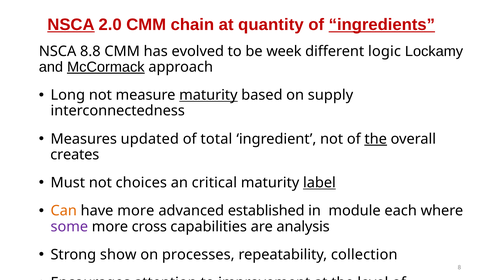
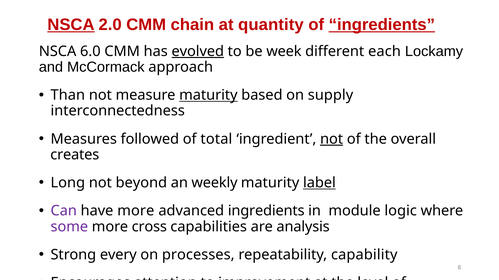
8.8: 8.8 -> 6.0 (90, 51)
evolved underline: none -> present (198, 51)
logic: logic -> each (384, 51)
McCormack underline: present -> none (106, 67)
Long: Long -> Than (68, 95)
updated: updated -> followed (150, 139)
not underline: none -> present (332, 139)
the underline: present -> none (376, 139)
Must: Must -> Long (68, 183)
choices: choices -> beyond (141, 183)
critical: critical -> weekly (215, 183)
Can colour: orange -> purple (64, 211)
advanced established: established -> ingredients (266, 211)
each: each -> logic (401, 211)
show: show -> every (118, 255)
collection: collection -> capability (364, 255)
